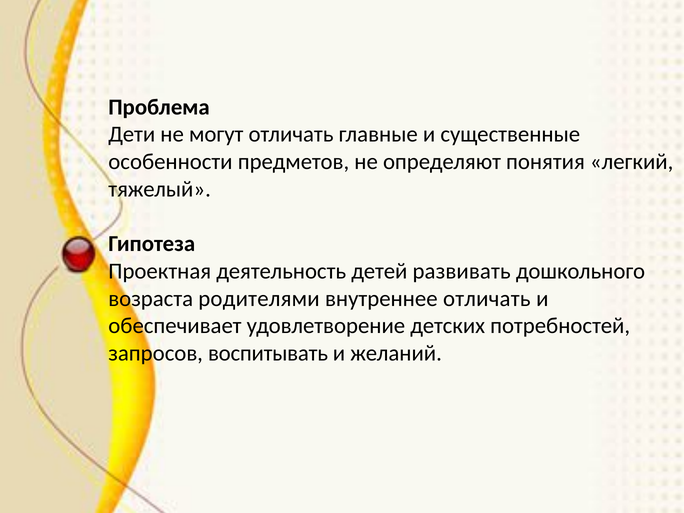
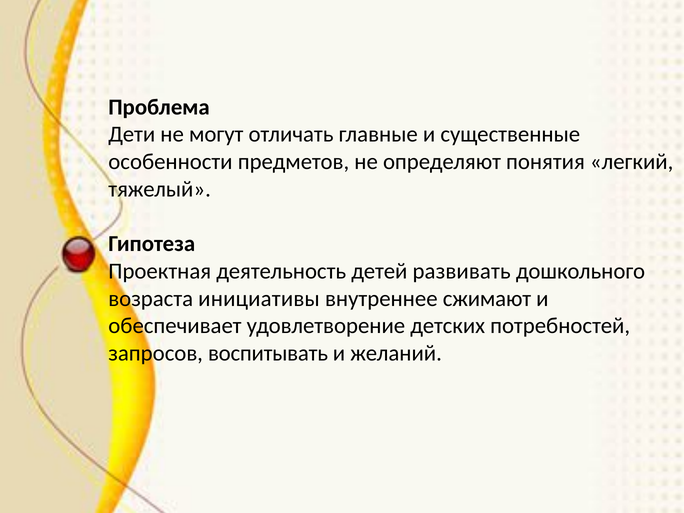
родителями: родителями -> инициативы (259, 299)
внутреннее отличать: отличать -> сжимают (487, 299)
